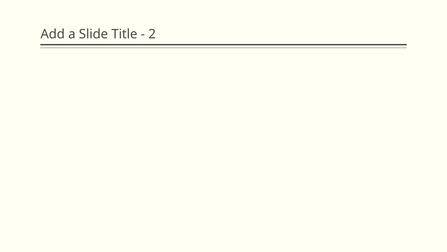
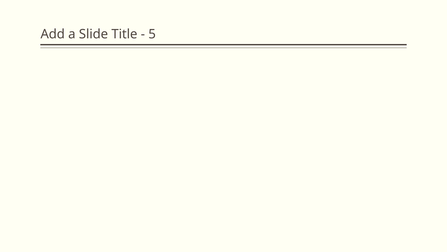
2: 2 -> 5 (152, 34)
